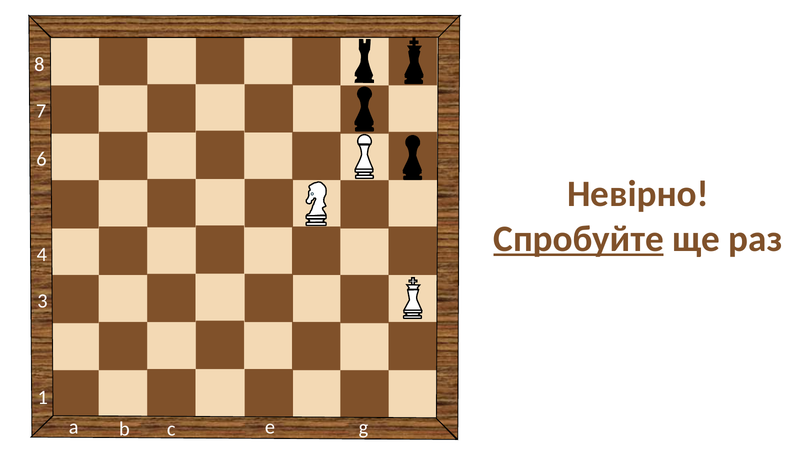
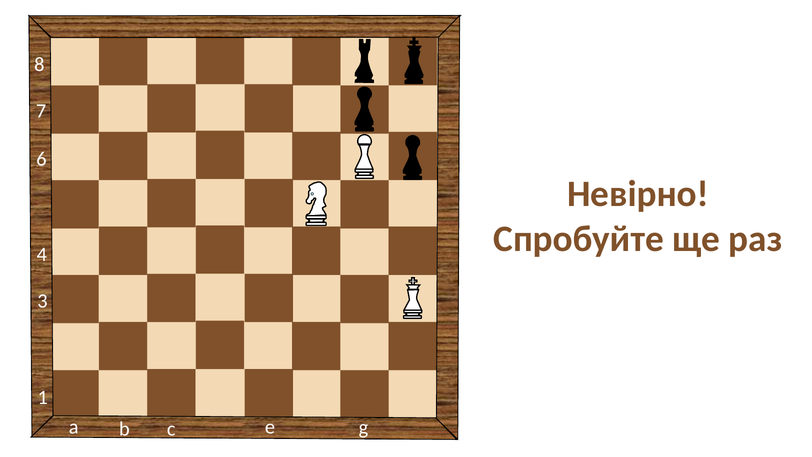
Спробуйте underline: present -> none (579, 239)
